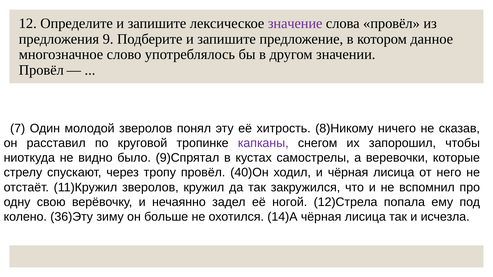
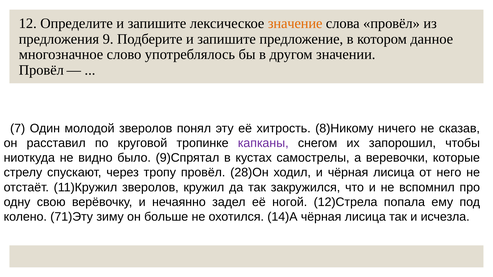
значение colour: purple -> orange (295, 24)
40)Он: 40)Он -> 28)Он (249, 173)
36)Эту: 36)Эту -> 71)Эту (72, 217)
